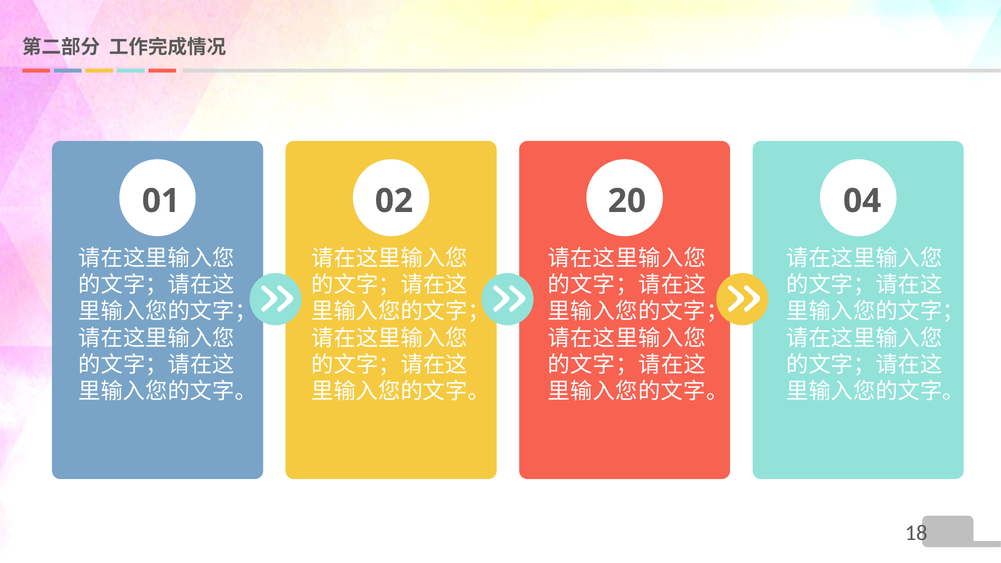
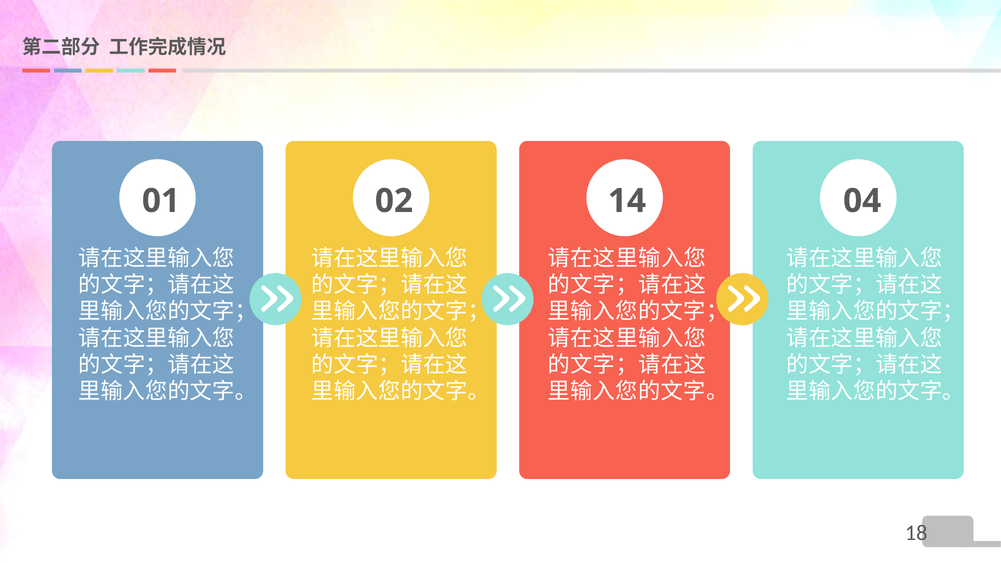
20: 20 -> 14 (627, 201)
